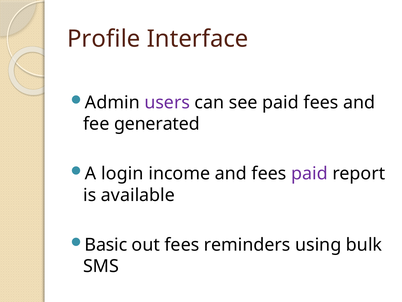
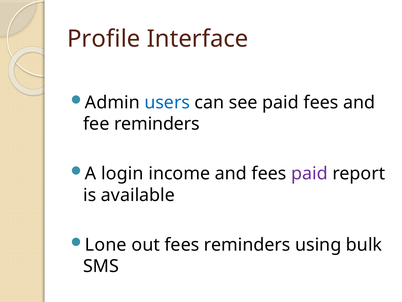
users colour: purple -> blue (167, 102)
fee generated: generated -> reminders (157, 124)
Basic: Basic -> Lone (106, 244)
